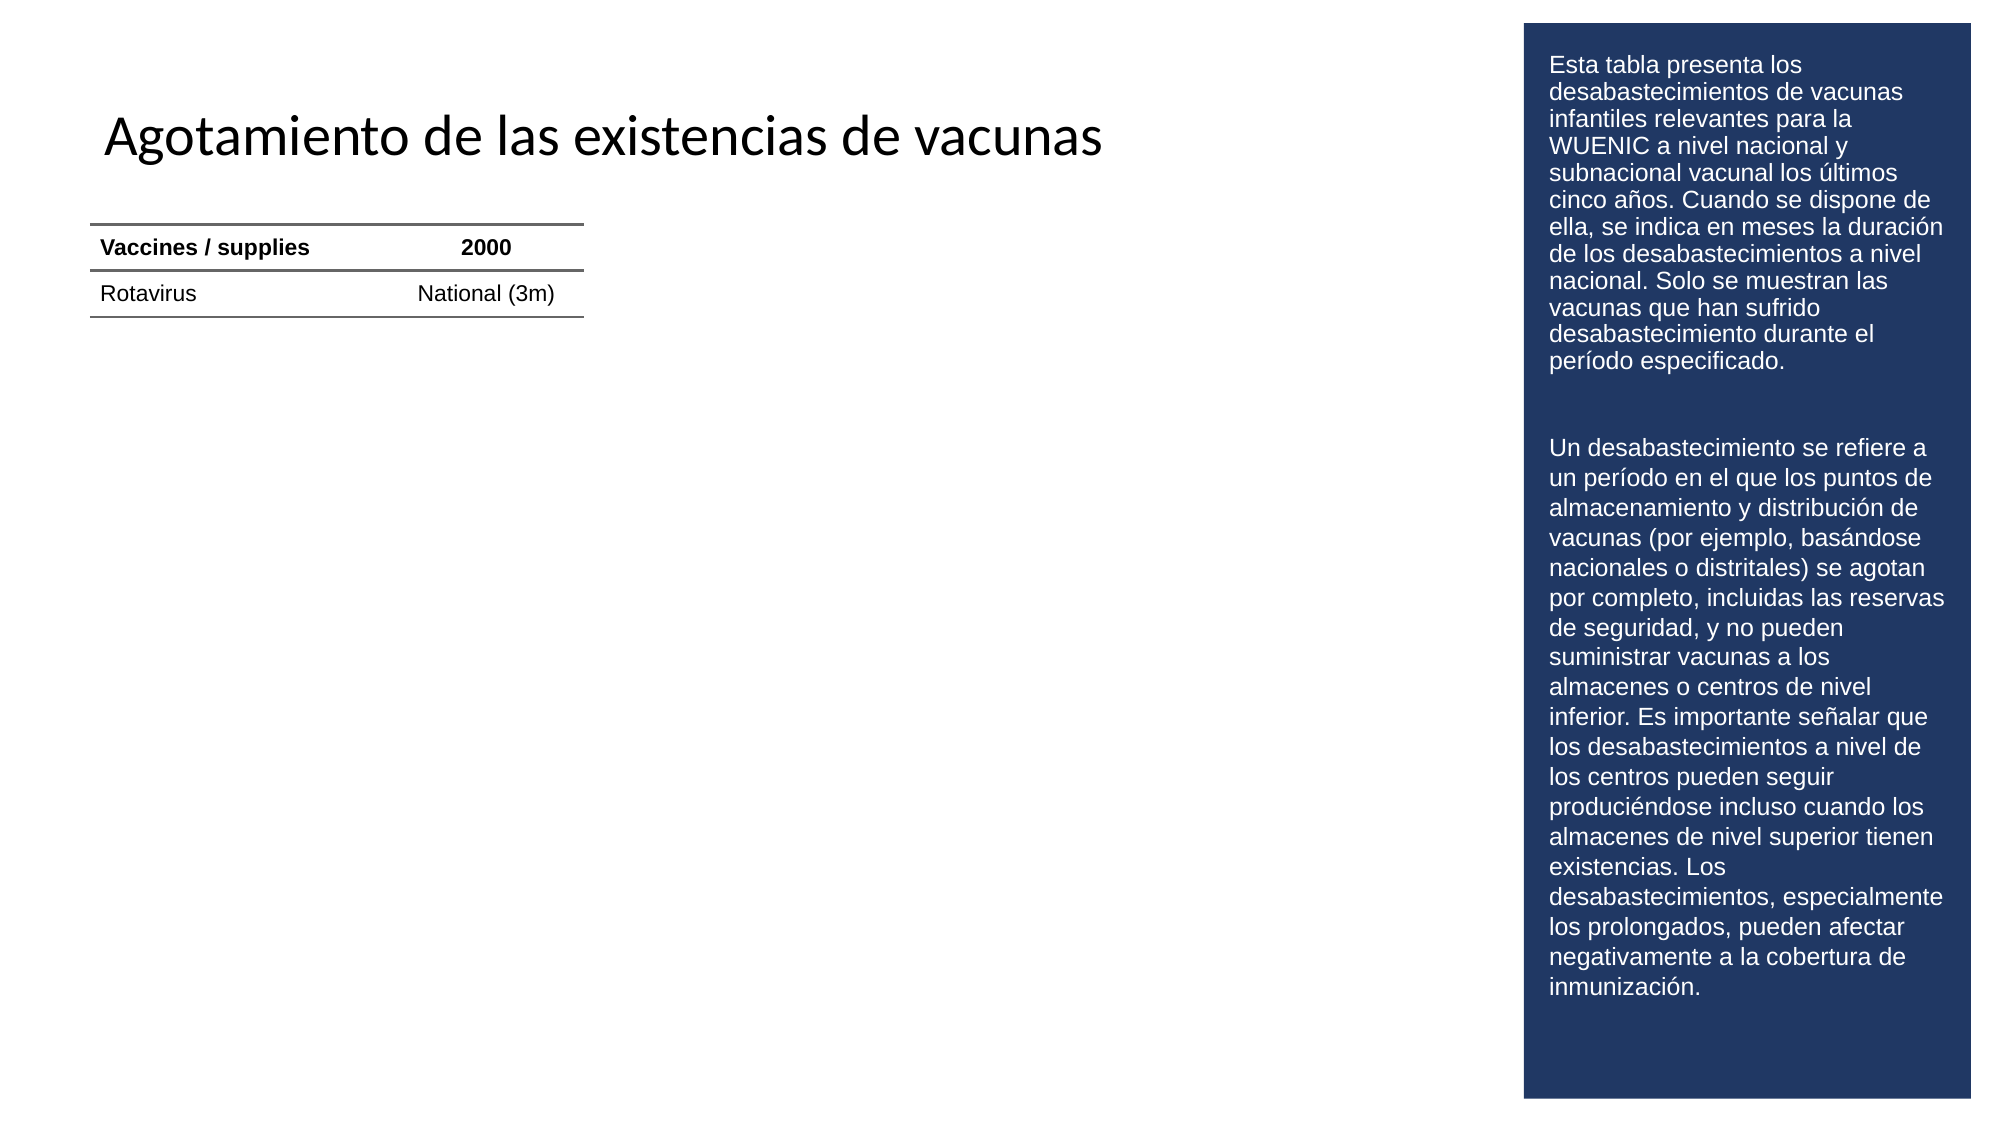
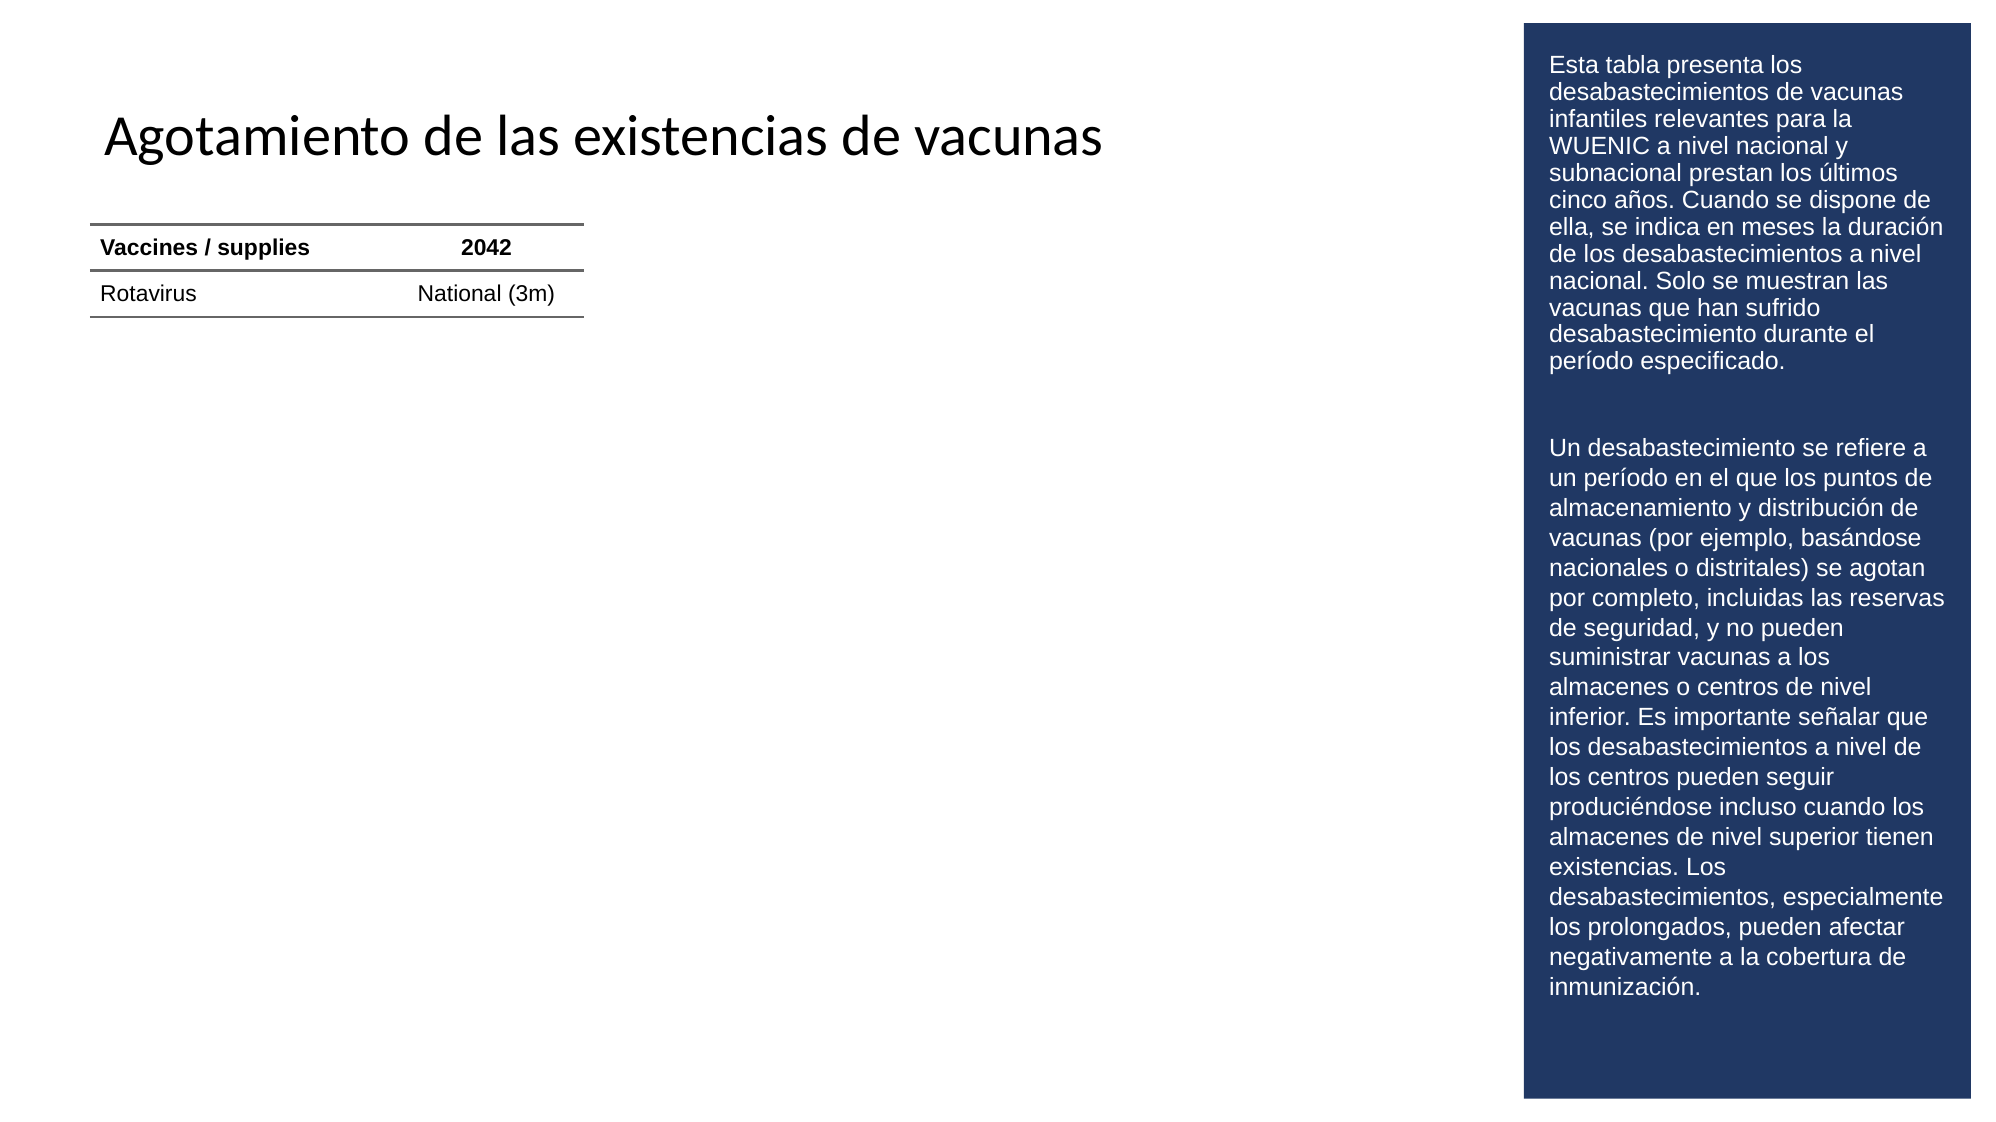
vacunal: vacunal -> prestan (1731, 173)
2000: 2000 -> 2042 (486, 248)
